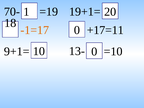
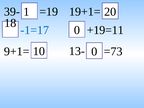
70-: 70- -> 39- (12, 12)
-1=17 colour: orange -> blue (35, 30)
+17=11: +17=11 -> +19=11 (105, 30)
=10: =10 -> =73 (113, 51)
